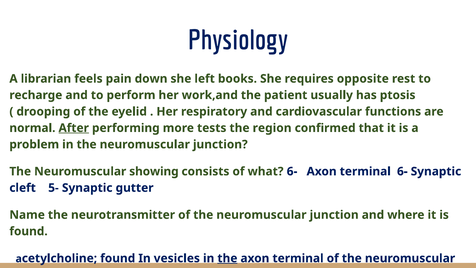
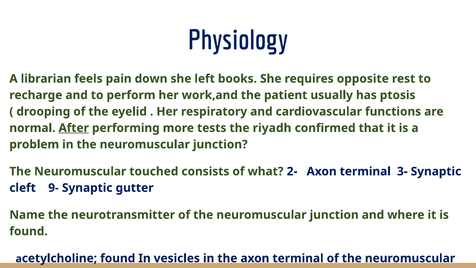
region: region -> riyadh (272, 128)
showing: showing -> touched (154, 171)
what 6-: 6- -> 2- (292, 171)
terminal 6-: 6- -> 3- (402, 171)
5-: 5- -> 9- (54, 188)
the underline: present -> none (227, 258)
